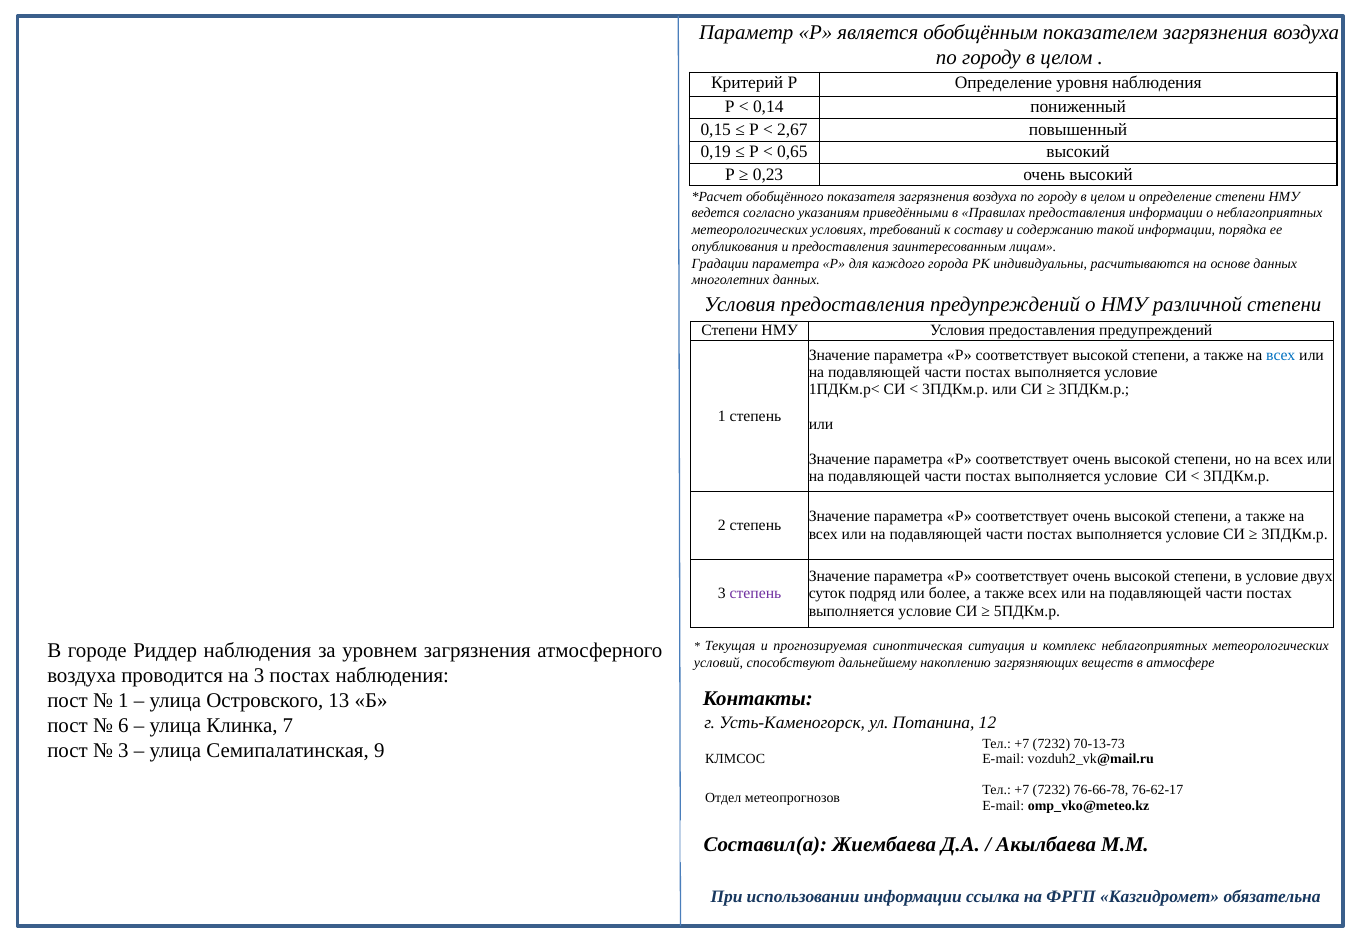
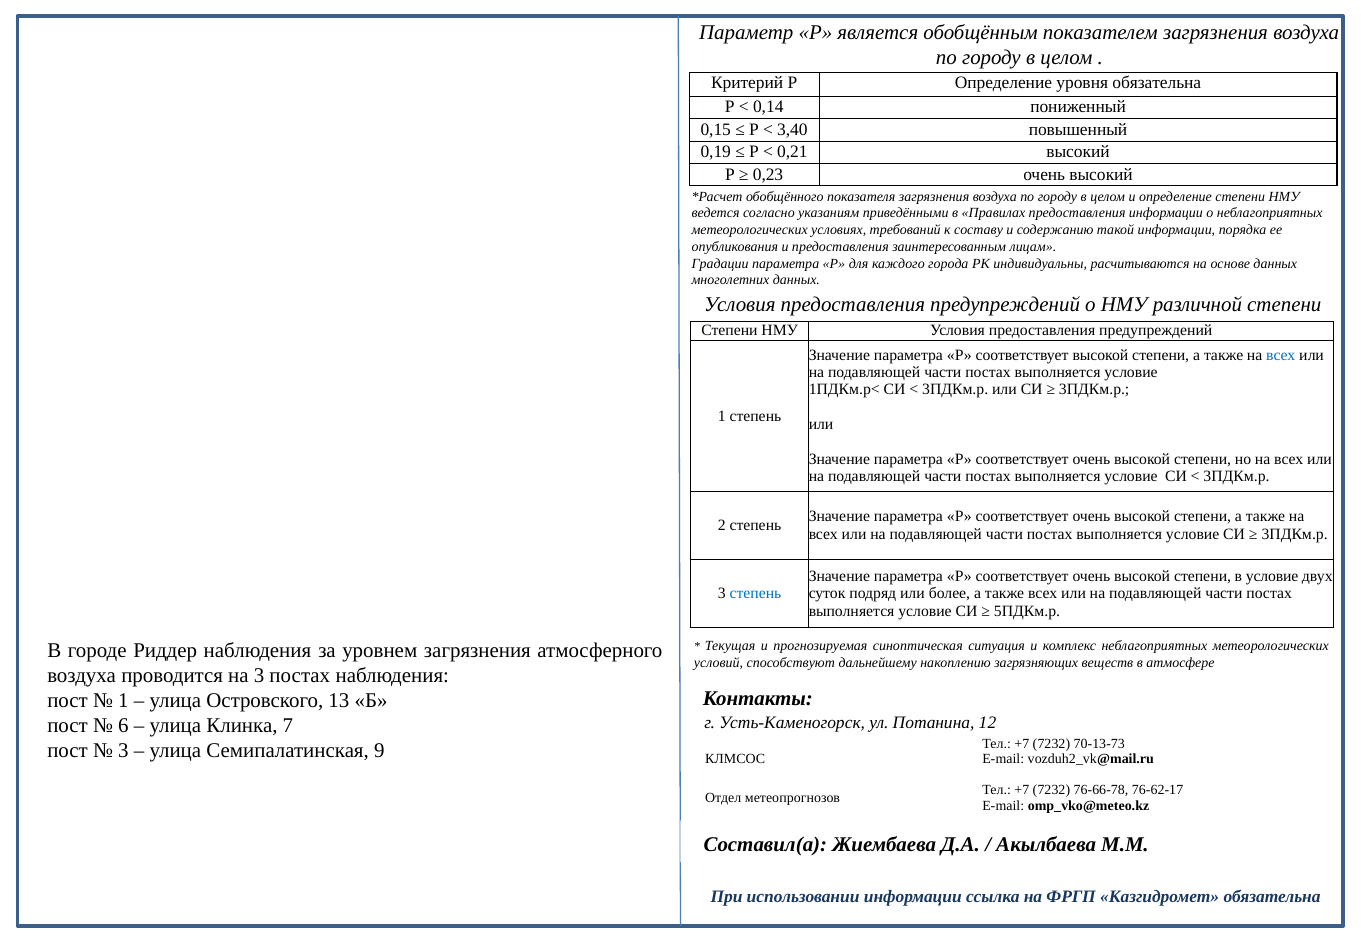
уровня наблюдения: наблюдения -> обязательна (1157, 83)
2,67: 2,67 -> 3,40 (792, 130)
0,65: 0,65 -> 0,21 (792, 152)
степень colour: purple -> blue (755, 594)
